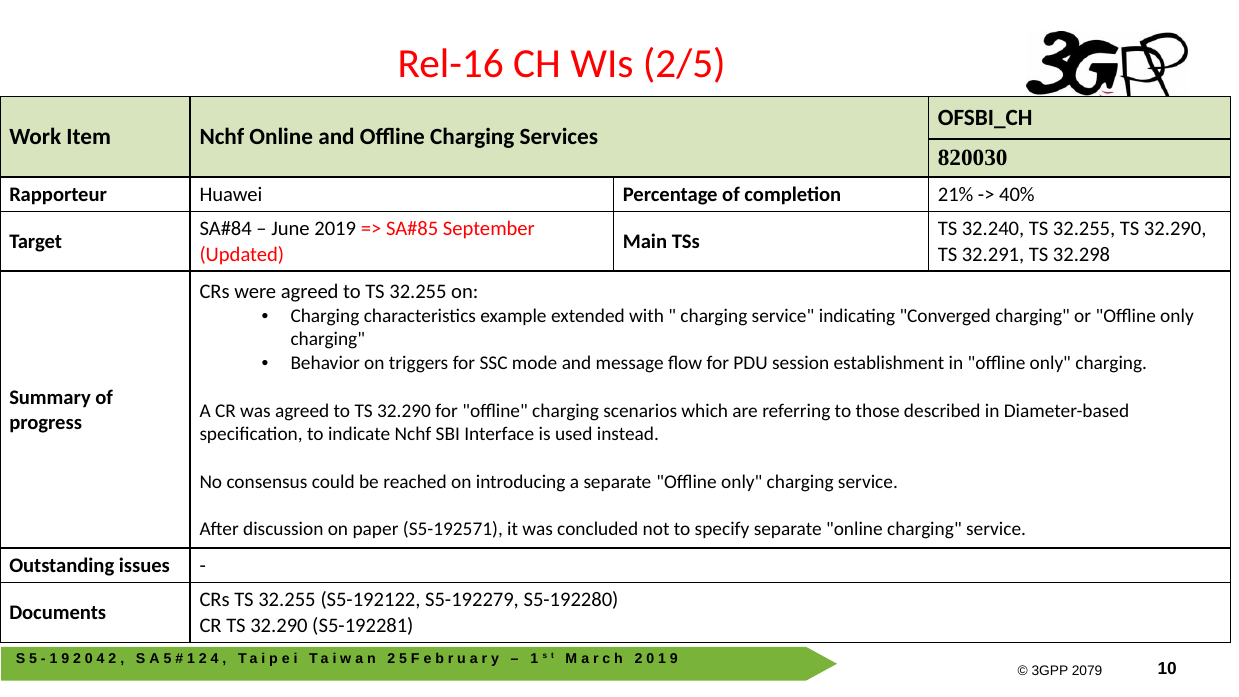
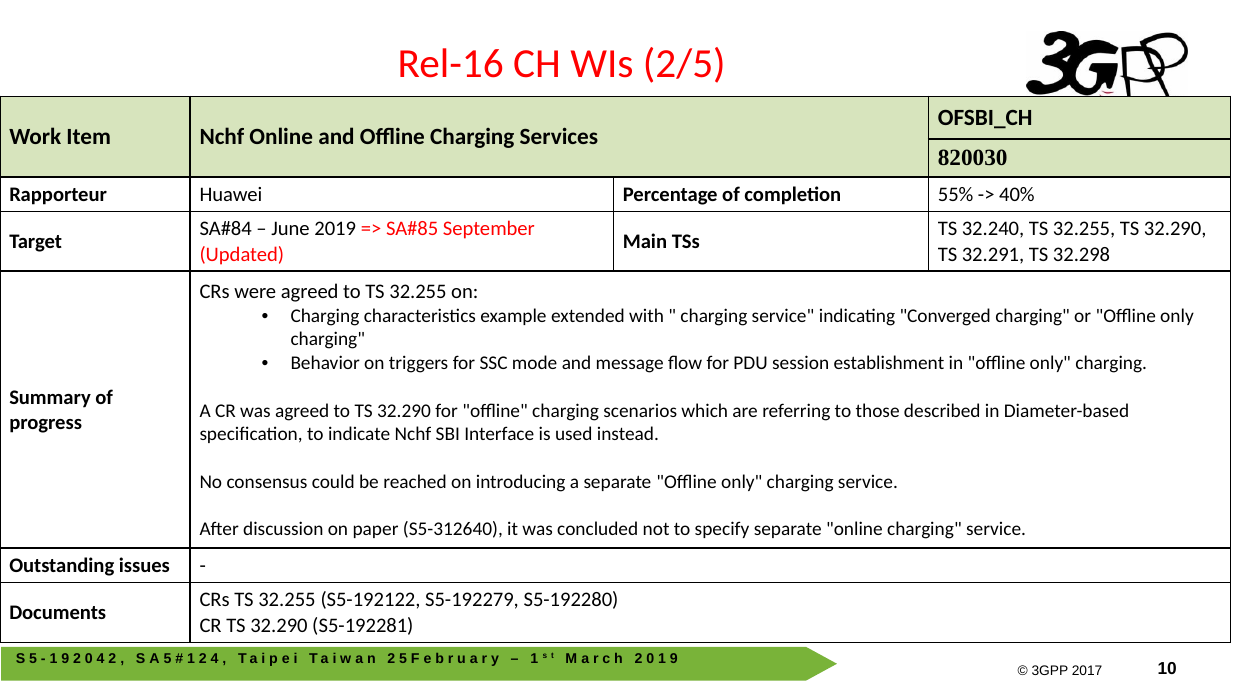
21%: 21% -> 55% (956, 194)
S5-192571: S5-192571 -> S5-312640 (453, 529)
2079: 2079 -> 2017 (1087, 671)
